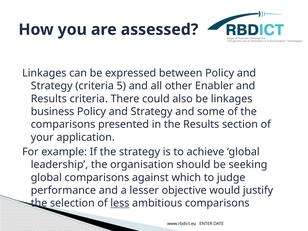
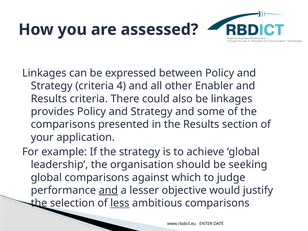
5: 5 -> 4 (121, 86)
business: business -> provides (52, 112)
and underline: none -> present (108, 190)
